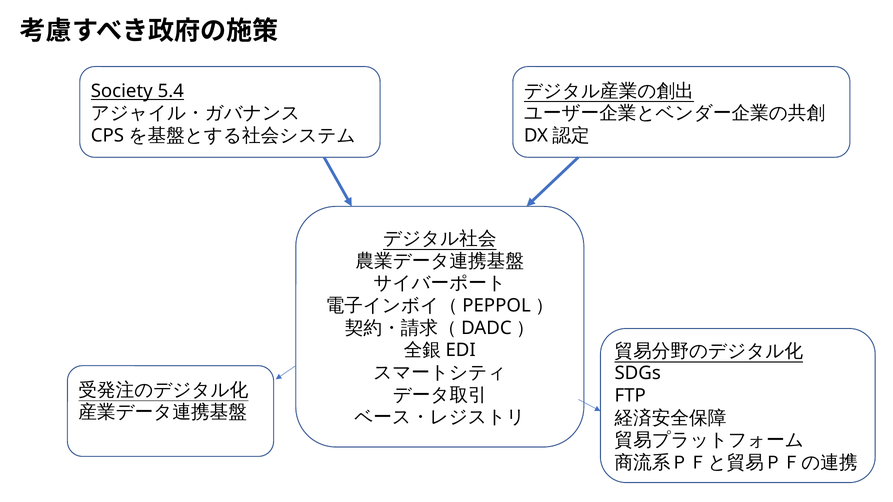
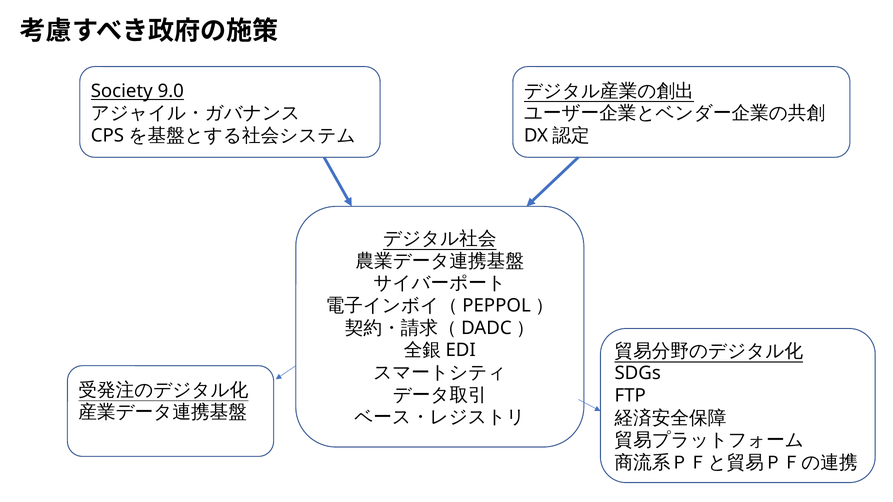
5.4: 5.4 -> 9.0 (171, 91)
